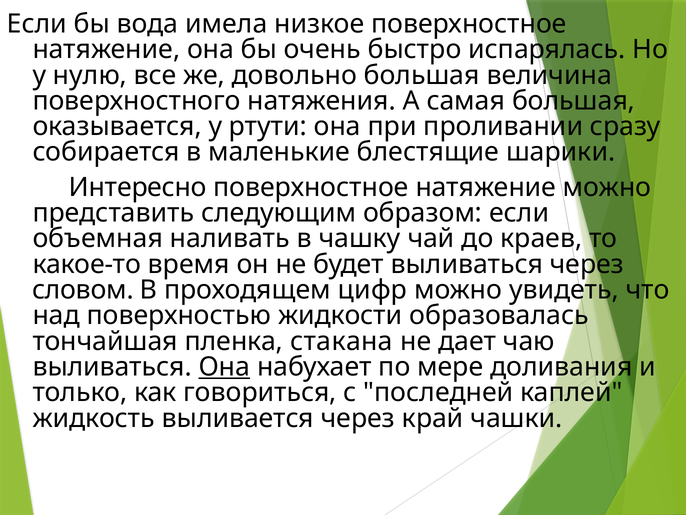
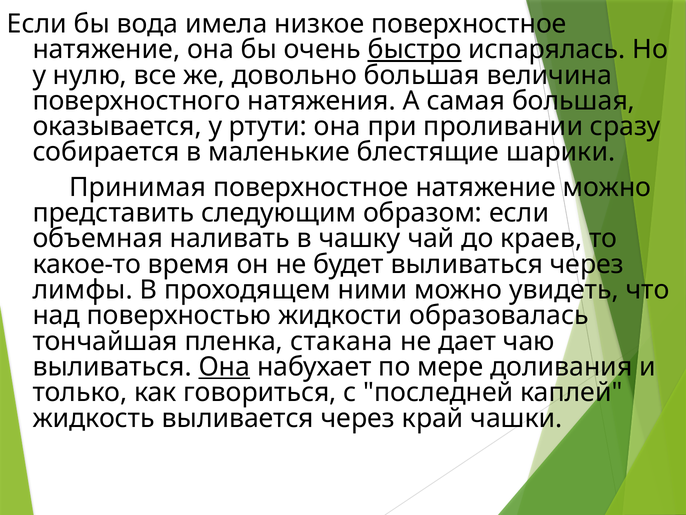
быстро underline: none -> present (415, 50)
Интересно: Интересно -> Принимая (138, 187)
словом: словом -> лимфы (83, 290)
цифр: цифр -> ними (373, 290)
